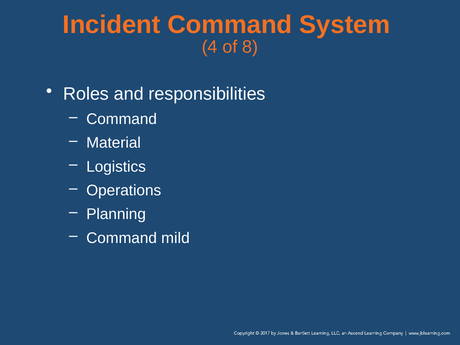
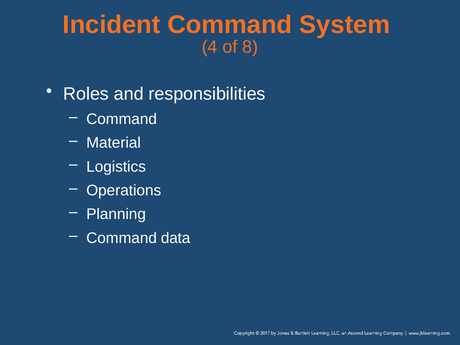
mild: mild -> data (176, 238)
